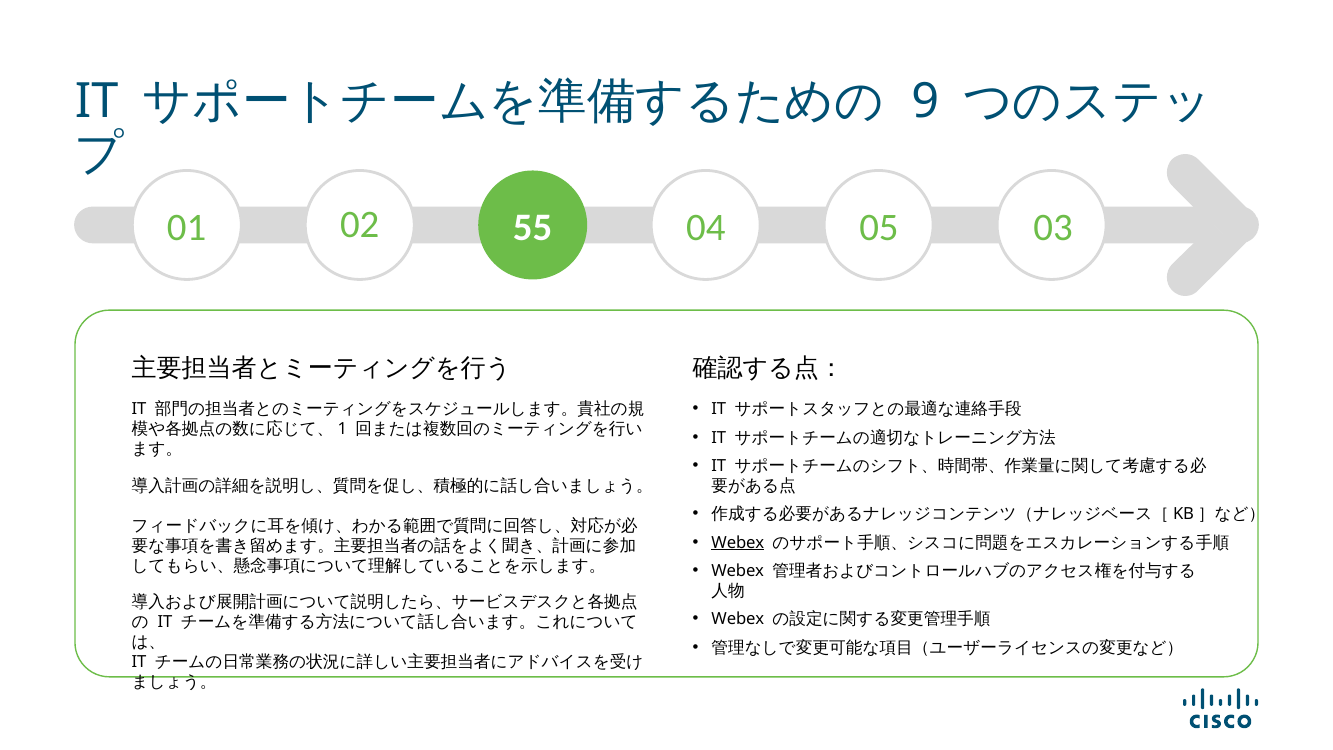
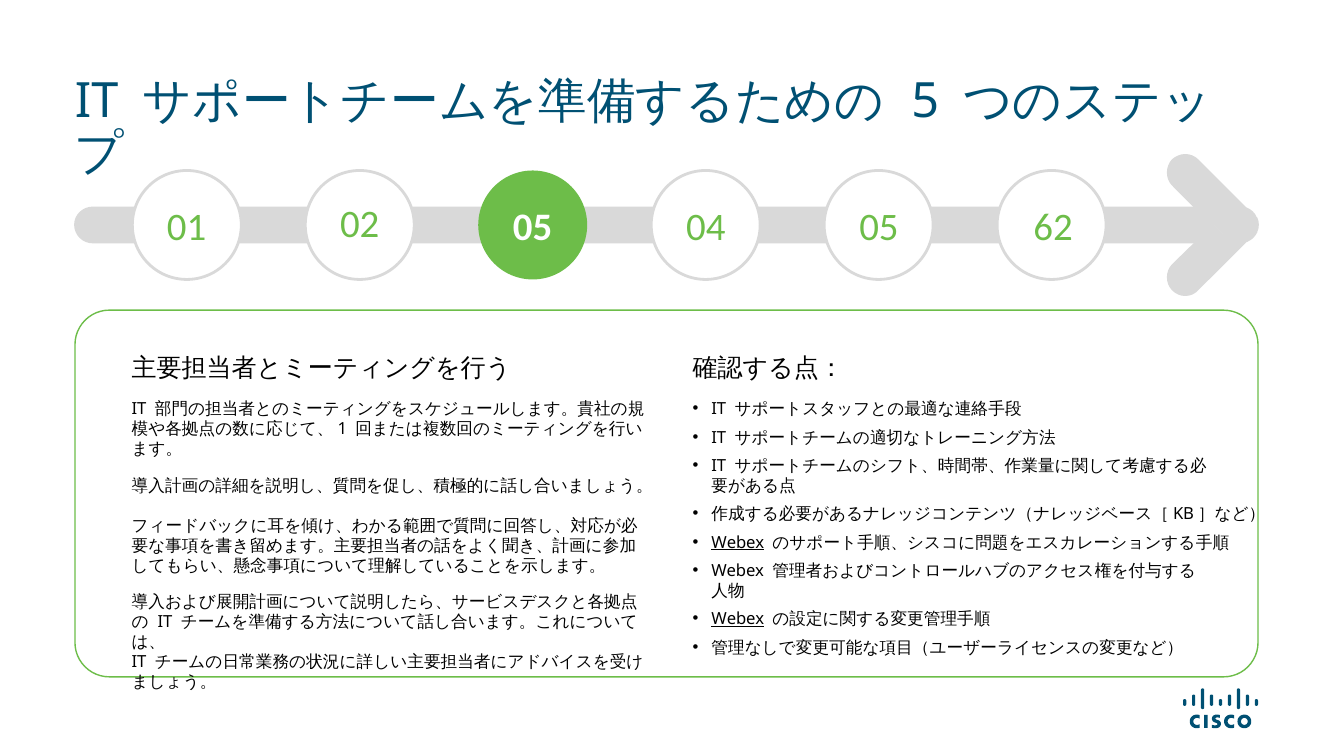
9: 9 -> 5 (925, 101)
01 55: 55 -> 05 (533, 228)
03: 03 -> 62 (1053, 228)
Webex underline: none -> present (738, 619)
